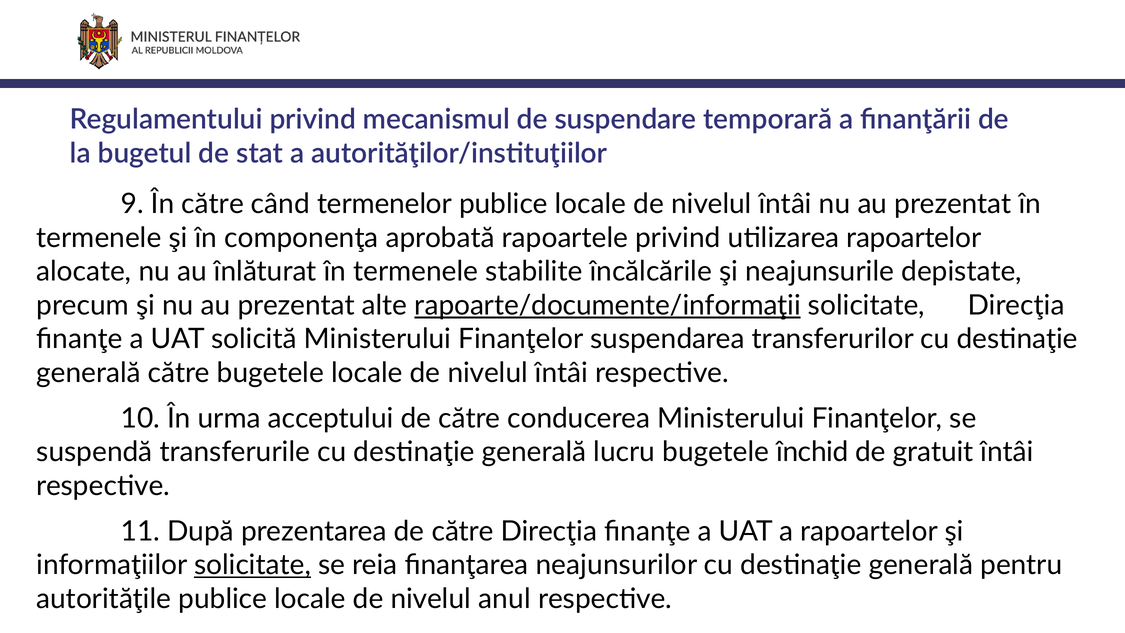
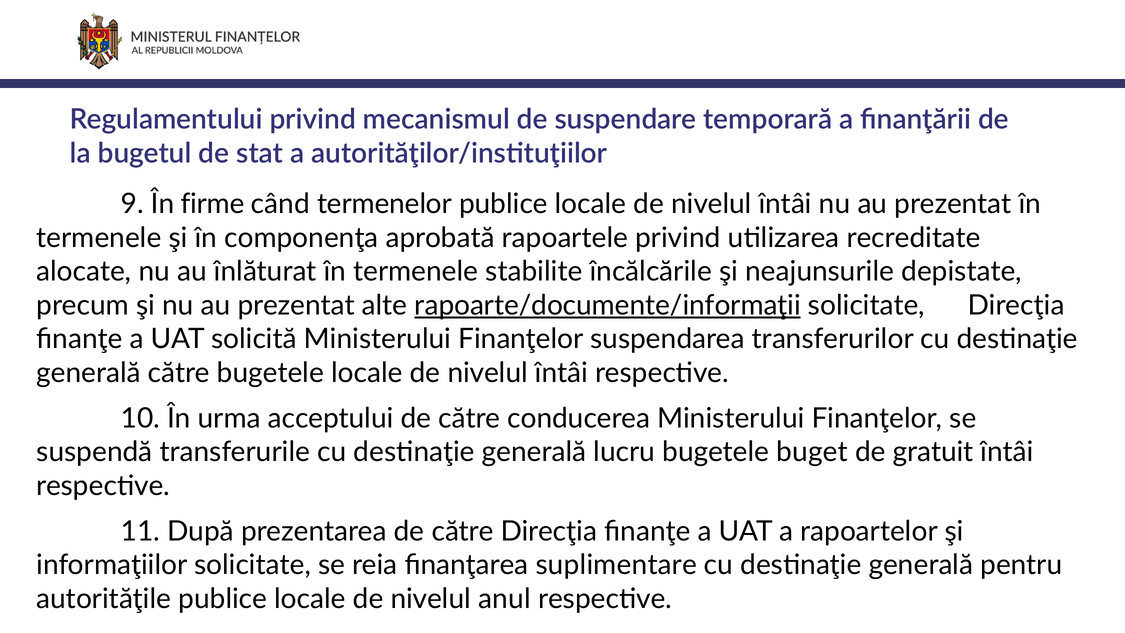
În către: către -> firme (213, 204)
utilizarea rapoartelor: rapoartelor -> recreditate (914, 238)
închid: închid -> buget (812, 452)
solicitate underline: present -> none (253, 565)
neajunsurilor: neajunsurilor -> suplimentare (616, 565)
